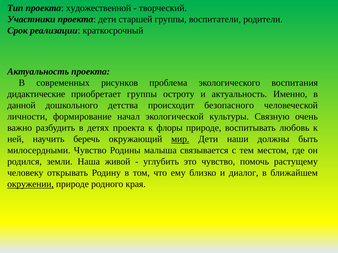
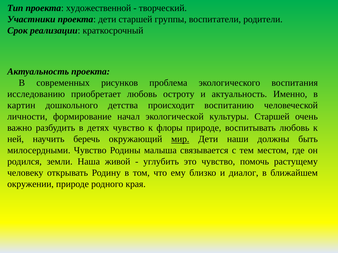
дидактические: дидактические -> исследованию (36, 94)
приобретает группы: группы -> любовь (142, 94)
данной: данной -> картин (21, 106)
безопасного: безопасного -> воспитанию (229, 106)
культуры Связную: Связную -> Старшей (272, 117)
детях проекта: проекта -> чувство (129, 128)
окружении underline: present -> none (31, 185)
